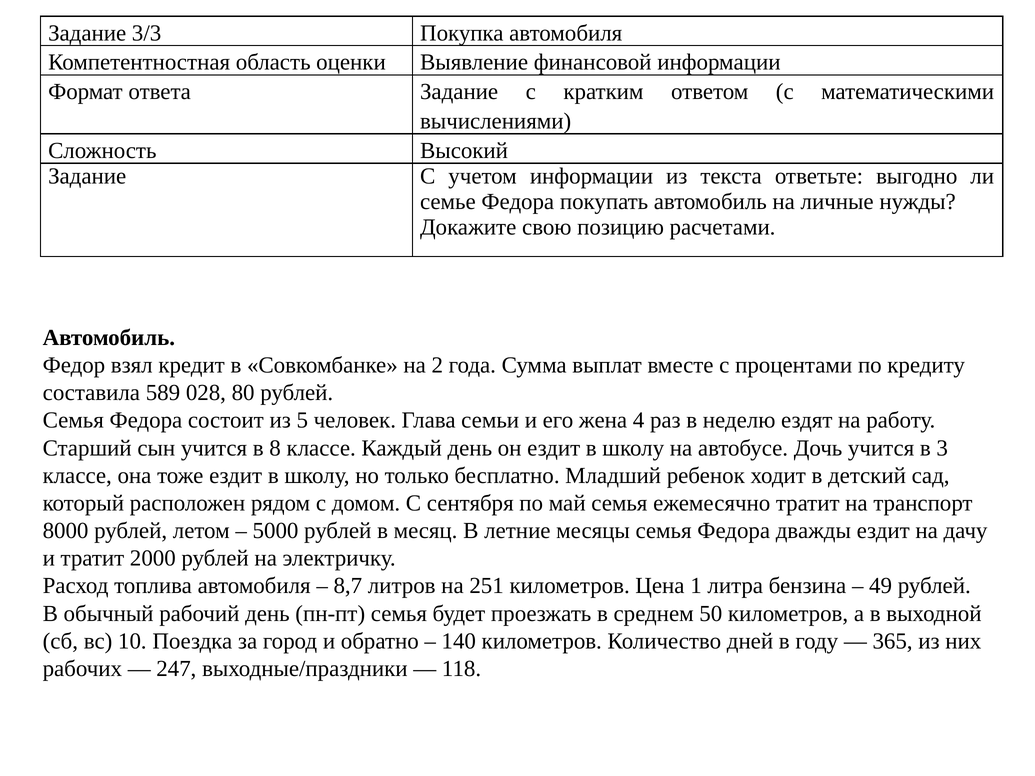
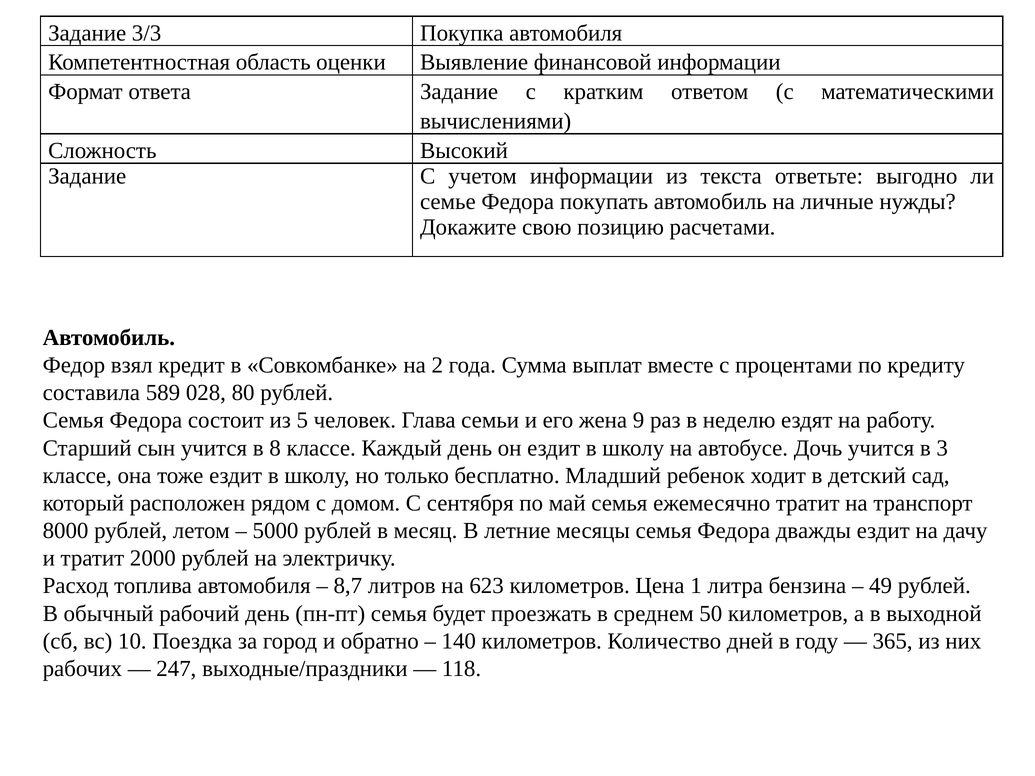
4: 4 -> 9 (639, 421)
251: 251 -> 623 (487, 586)
